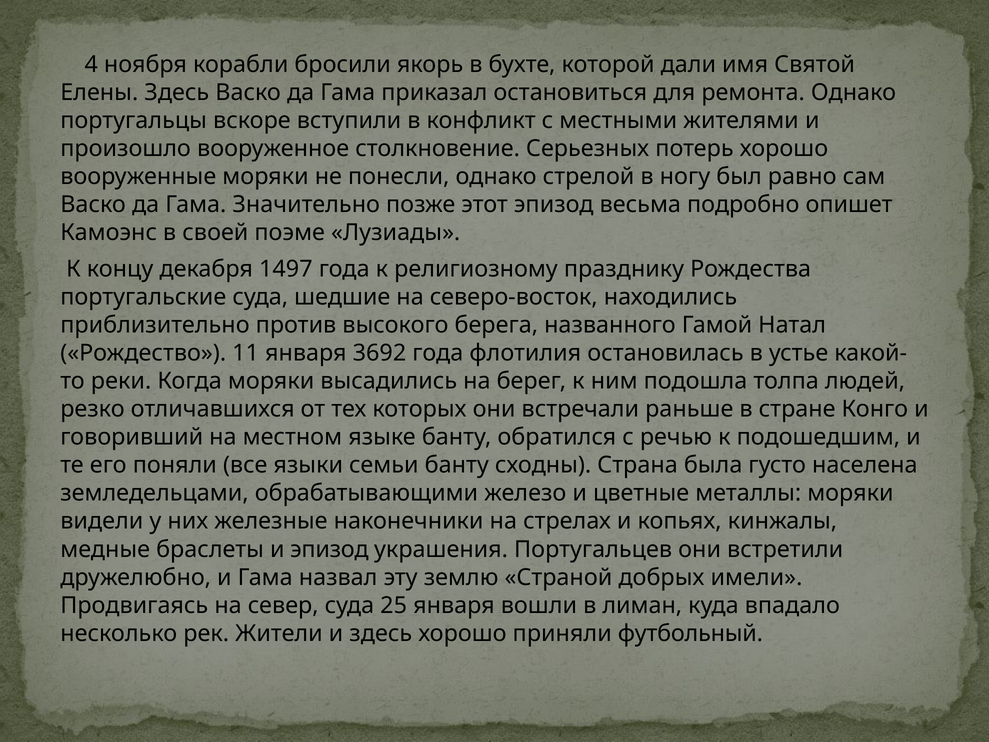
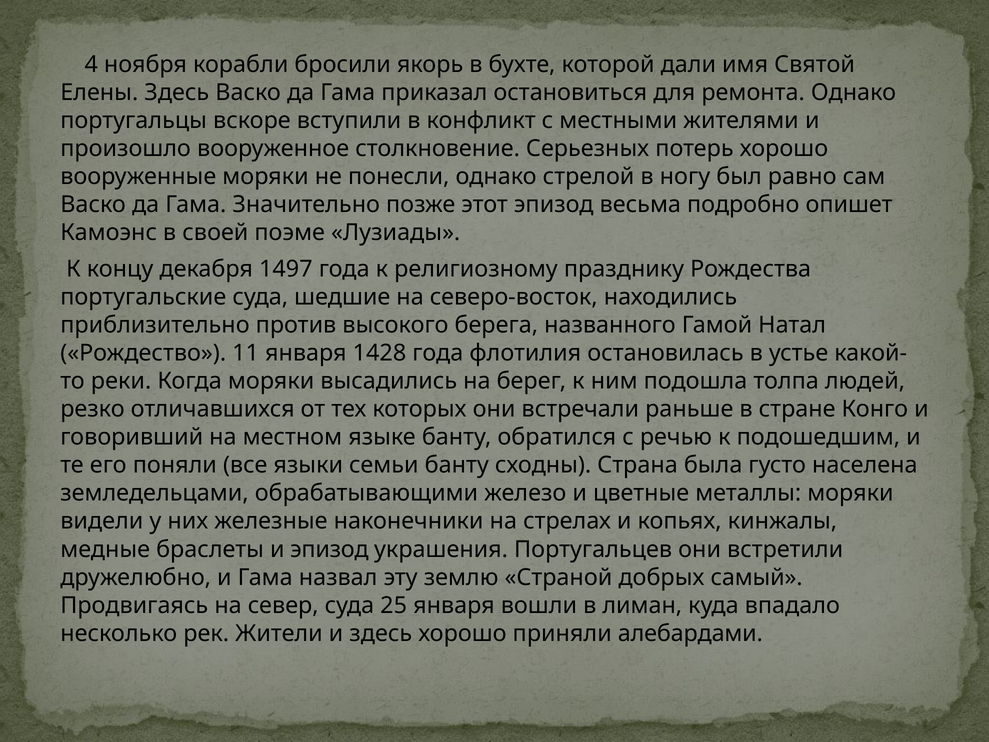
3692: 3692 -> 1428 (379, 353)
имели: имели -> самый (757, 577)
футбольный: футбольный -> алебардами (690, 633)
